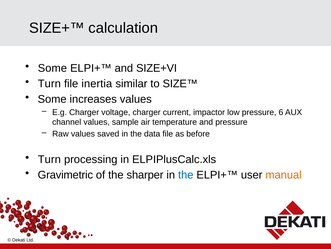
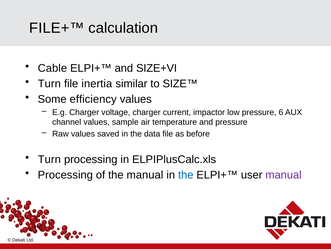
SIZE+™: SIZE+™ -> FILE+™ (57, 28)
Some: Some -> Cable (52, 68)
increases: increases -> efficiency (93, 99)
Gravimetric: Gravimetric -> Processing (65, 174)
the sharper: sharper -> manual (145, 174)
manual colour: orange -> purple (284, 174)
